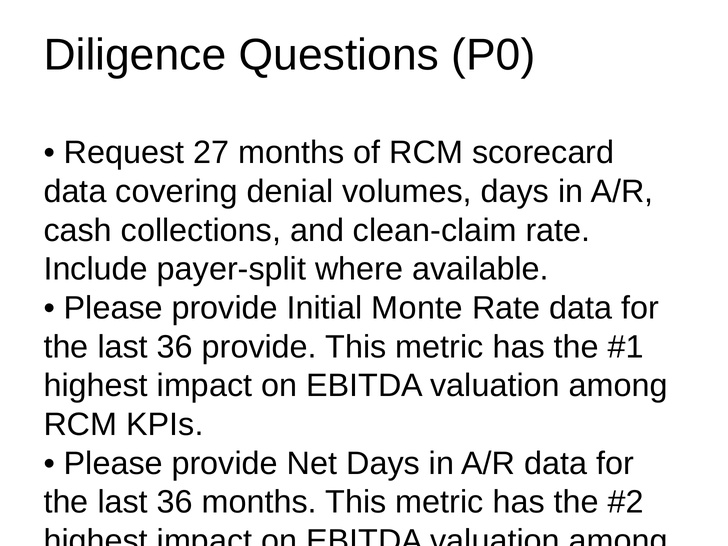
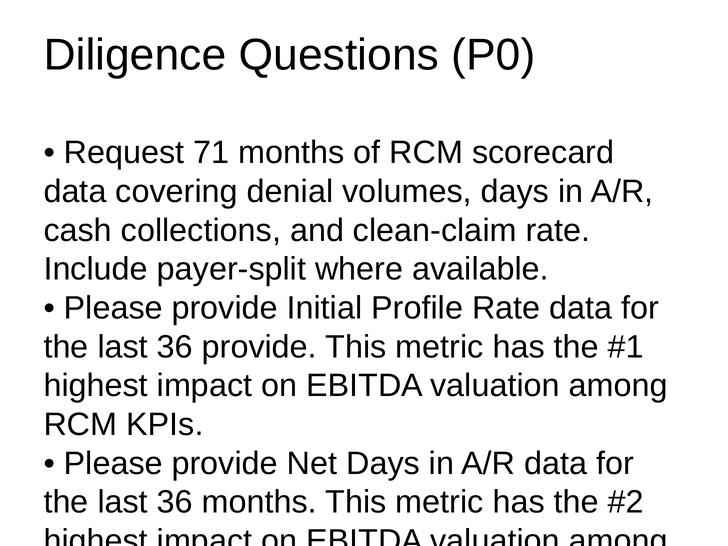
27: 27 -> 71 (211, 153)
Monte: Monte -> Profile (417, 308)
